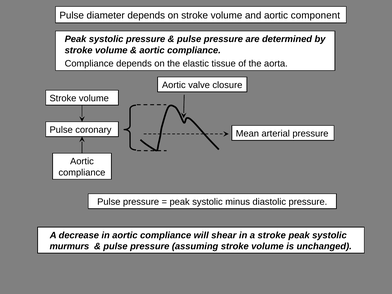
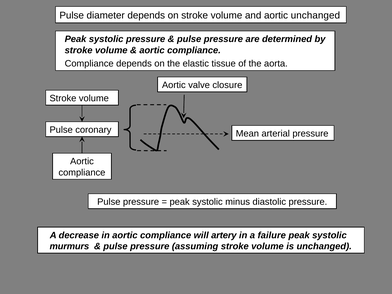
aortic component: component -> unchanged (315, 15)
shear: shear -> artery (224, 235)
a stroke: stroke -> failure (272, 235)
